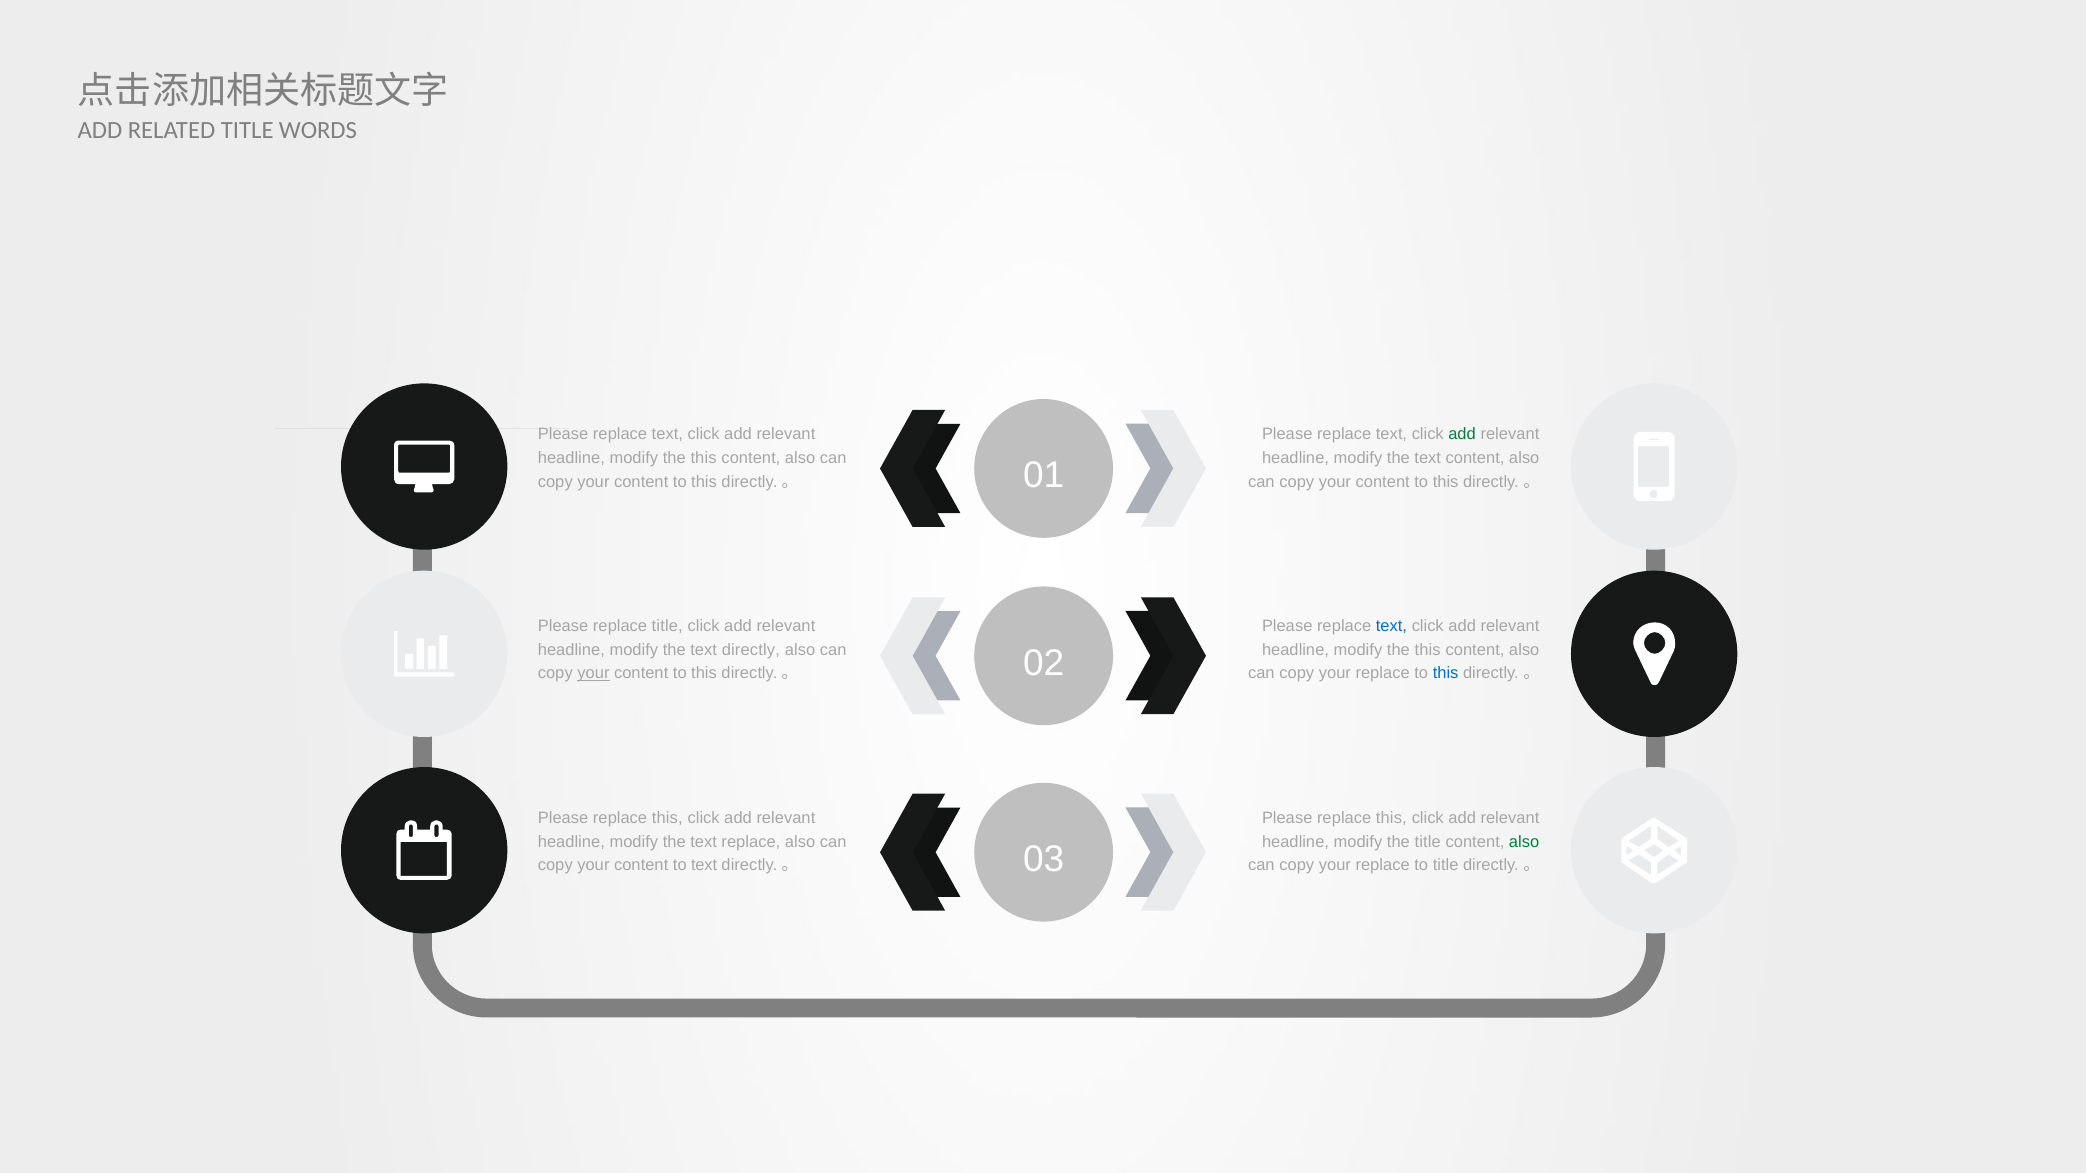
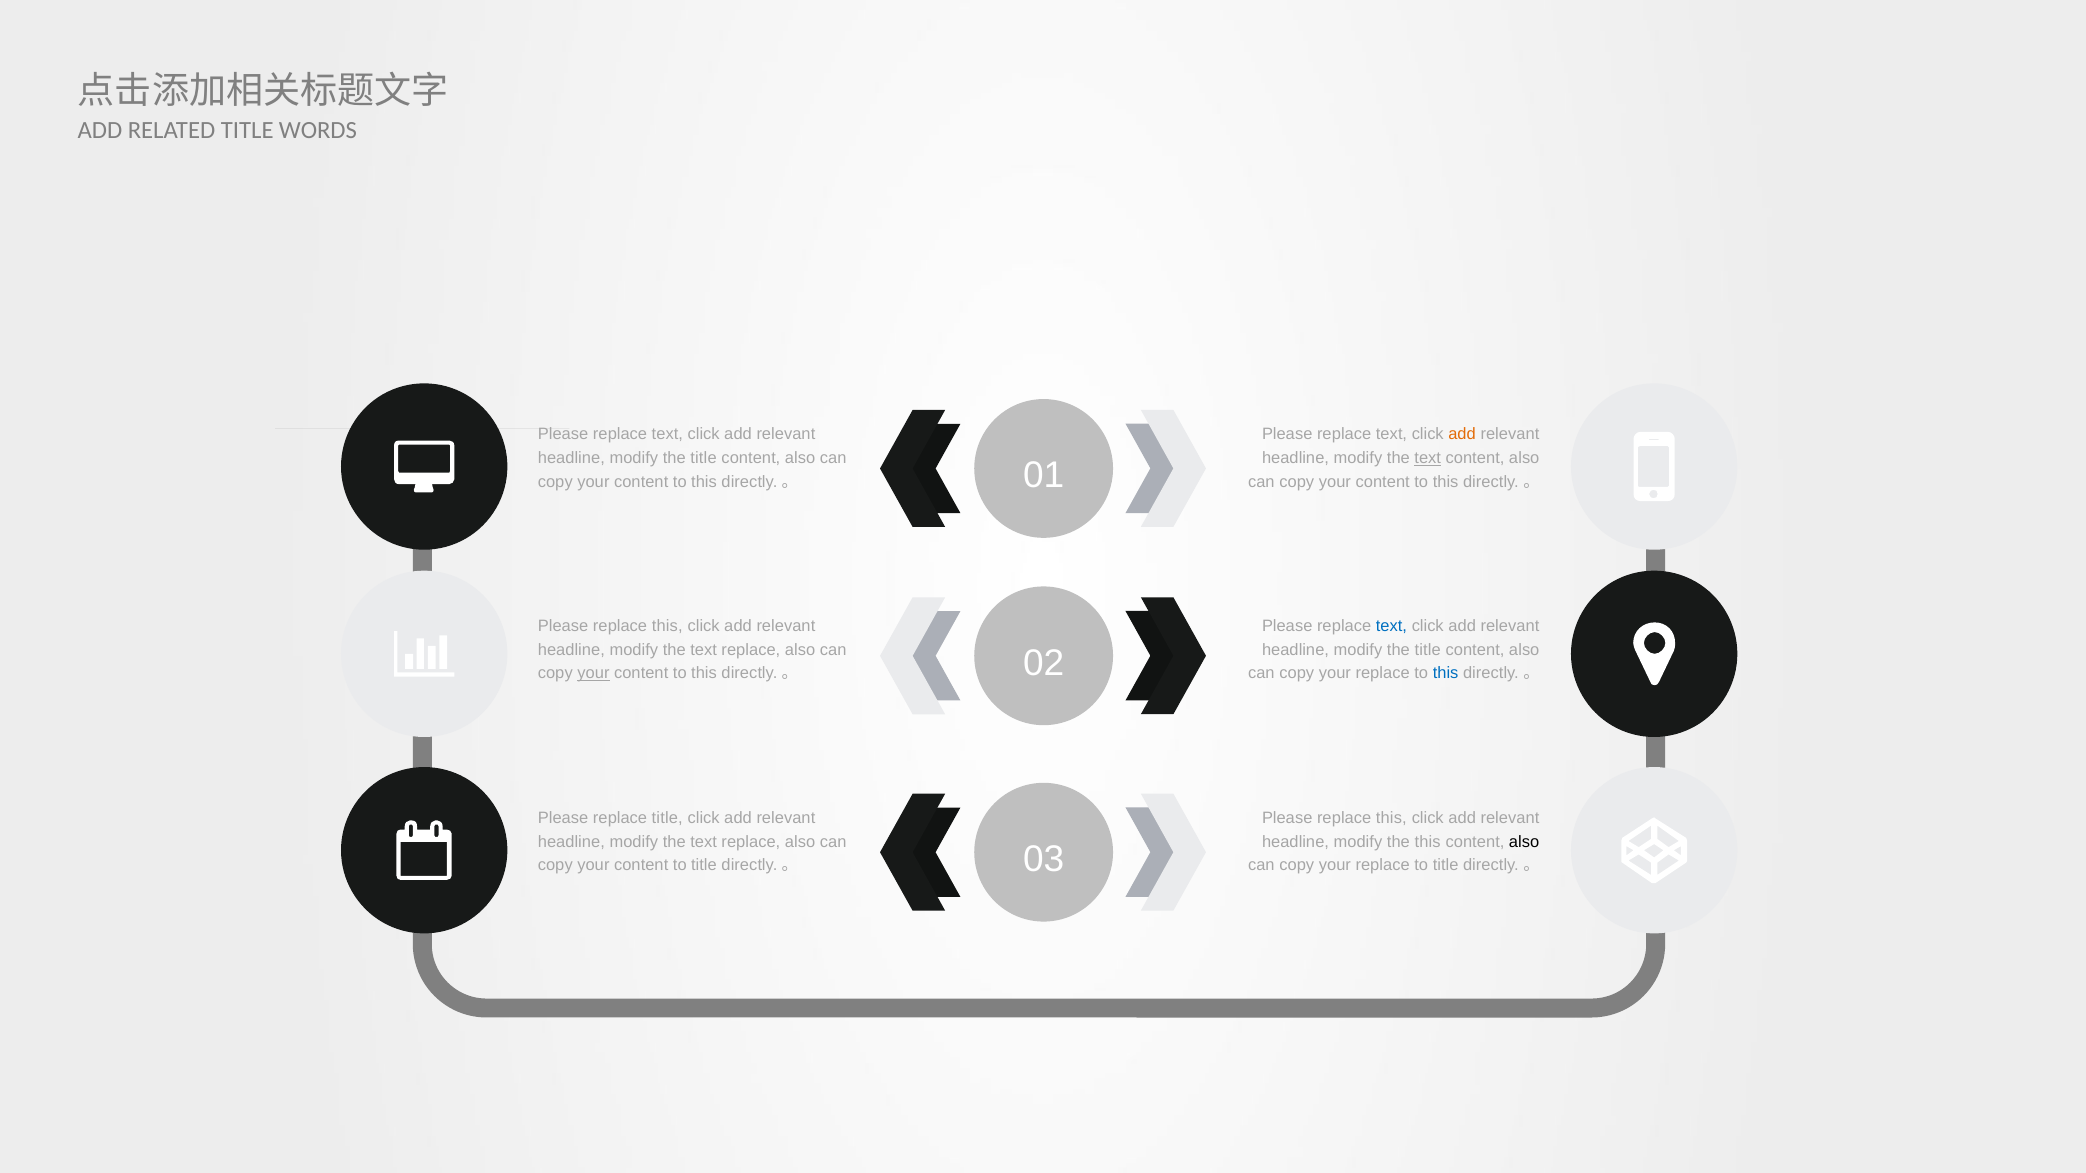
add colour: green -> orange (1462, 434)
this: this -> title (704, 458)
text underline: none -> present (1428, 458)
title: title -> this (667, 626)
directly: directly -> replace (751, 650)
this: this -> title (1428, 650)
this: this -> title (667, 818)
the title: title -> this (1428, 842)
also colour: green -> black (1524, 842)
content to text: text -> title (704, 866)
